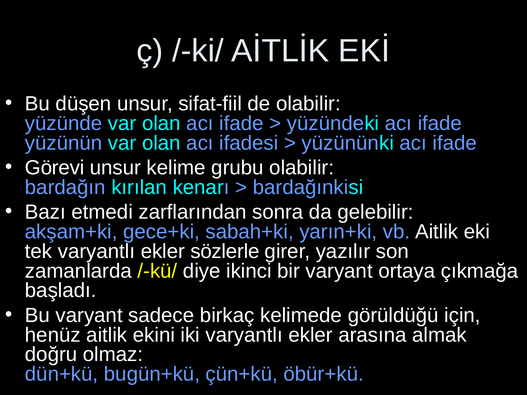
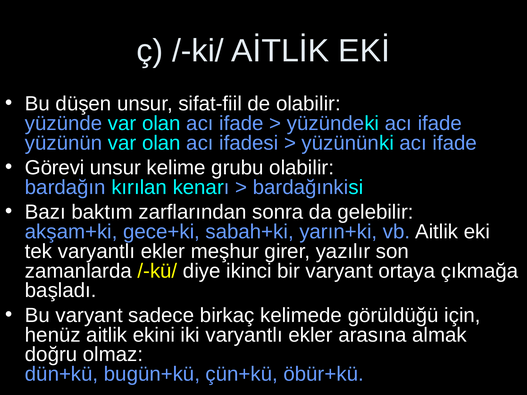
etmedi: etmedi -> baktım (102, 212)
sözlerle: sözlerle -> meşhur (225, 251)
